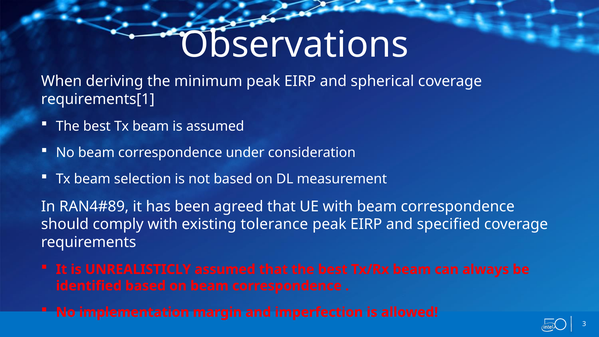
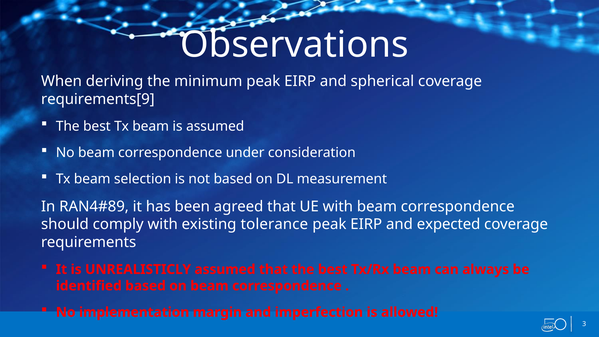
requirements[1: requirements[1 -> requirements[9 (98, 99)
specified: specified -> expected (449, 224)
